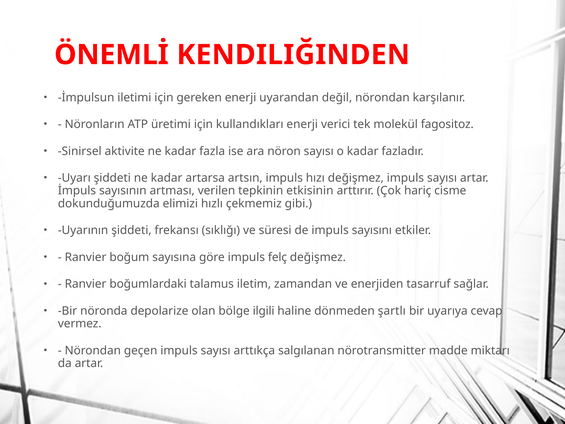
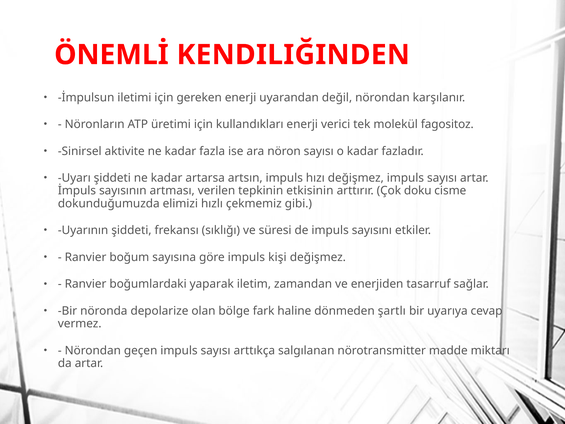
hariç: hariç -> doku (418, 191)
felç: felç -> kişi (277, 257)
talamus: talamus -> yaparak (212, 284)
ilgili: ilgili -> fark (264, 311)
